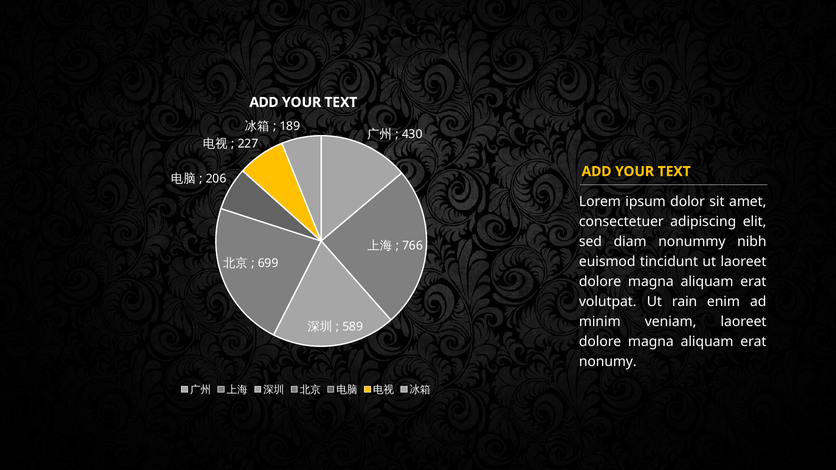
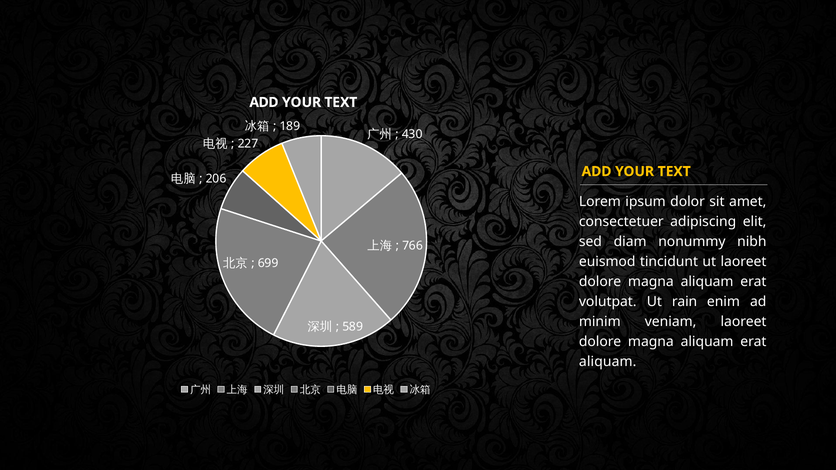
nonumy: nonumy -> aliquam (608, 362)
